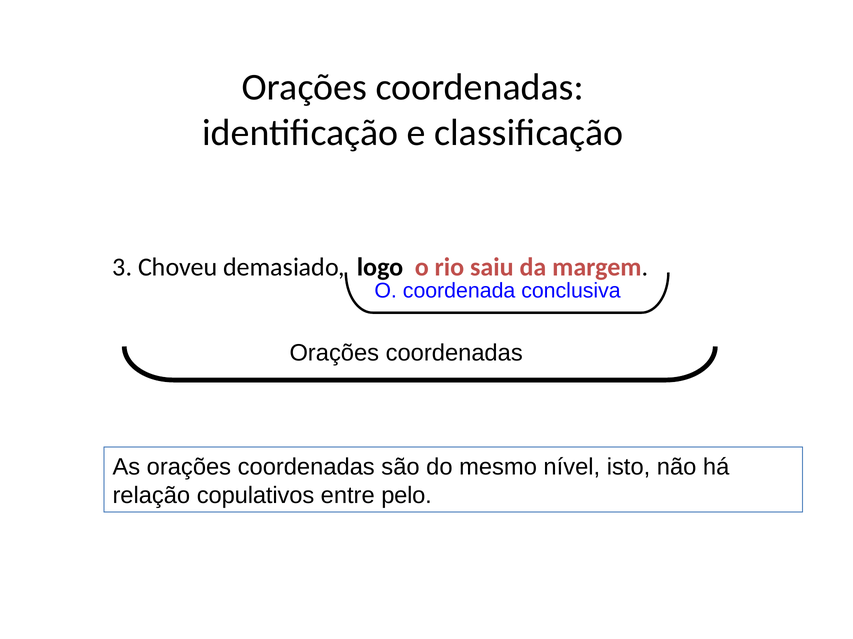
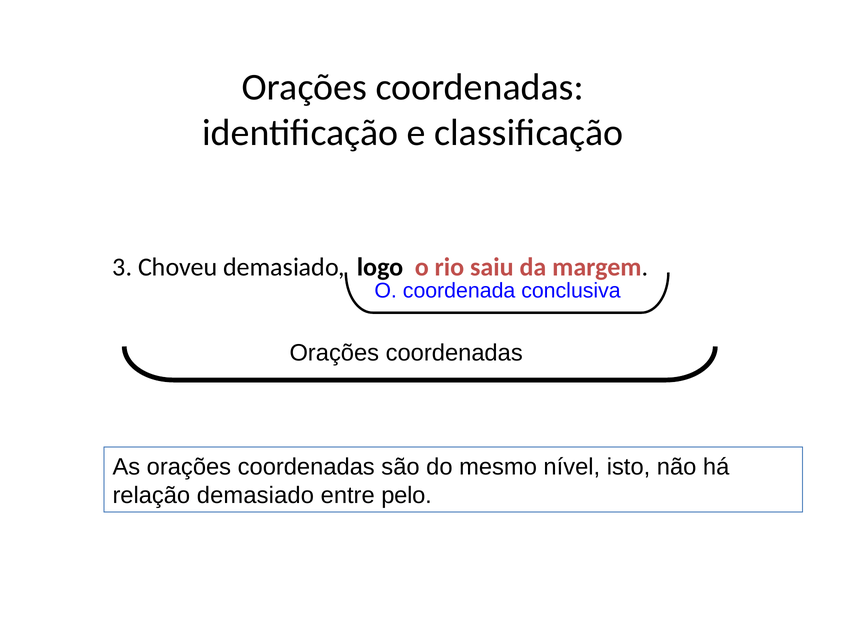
relação copulativos: copulativos -> demasiado (255, 496)
